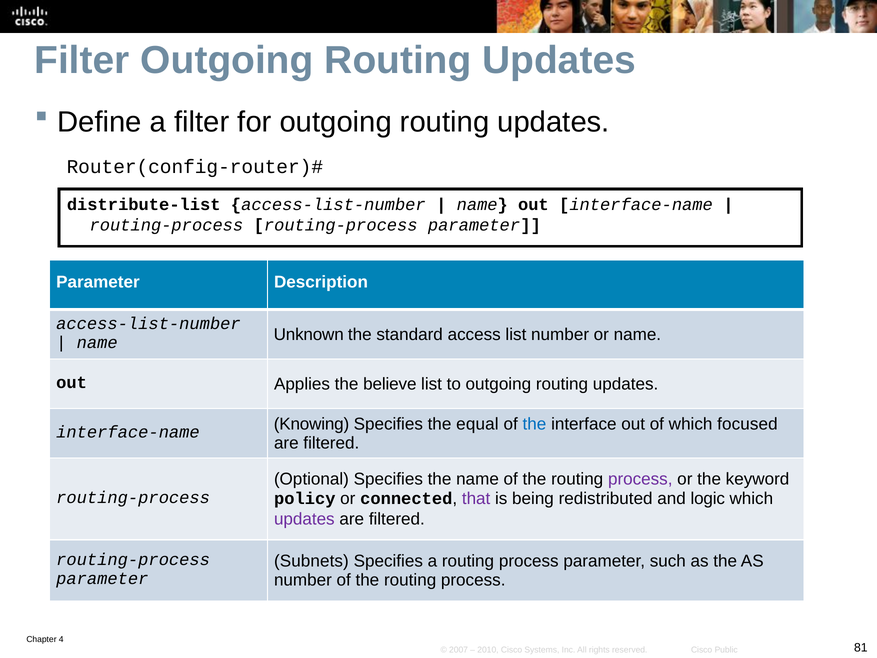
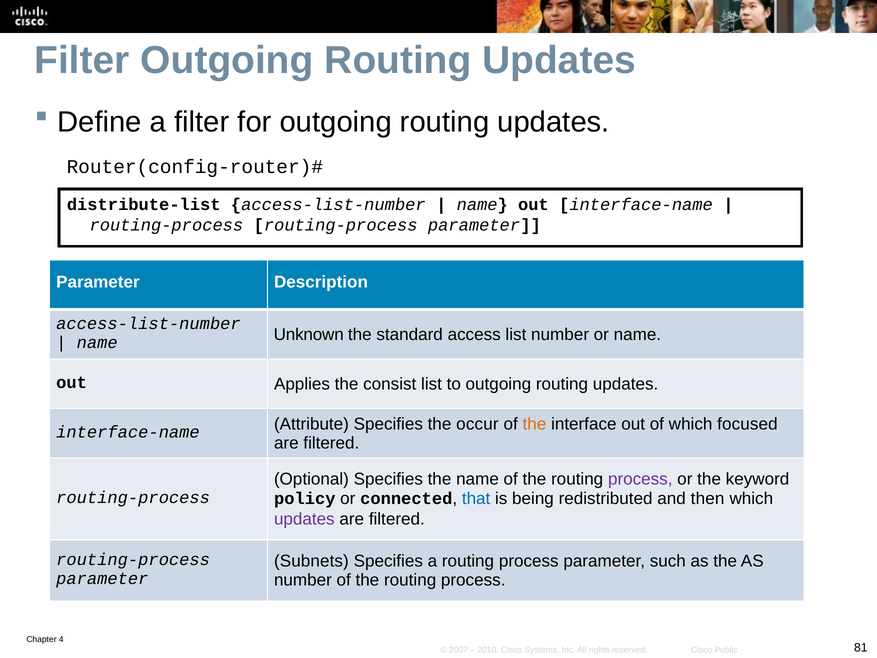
believe: believe -> consist (390, 384)
Knowing: Knowing -> Attribute (311, 424)
equal: equal -> occur (477, 424)
the colour: blue -> orange (534, 424)
that colour: purple -> blue (476, 498)
logic: logic -> then (708, 498)
